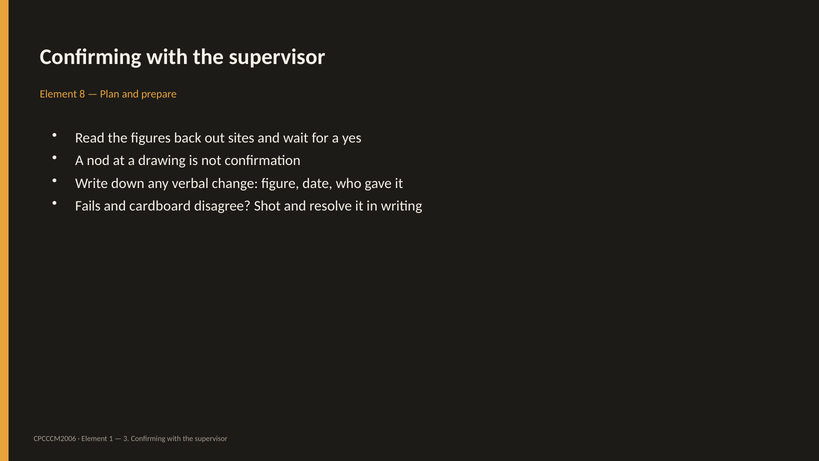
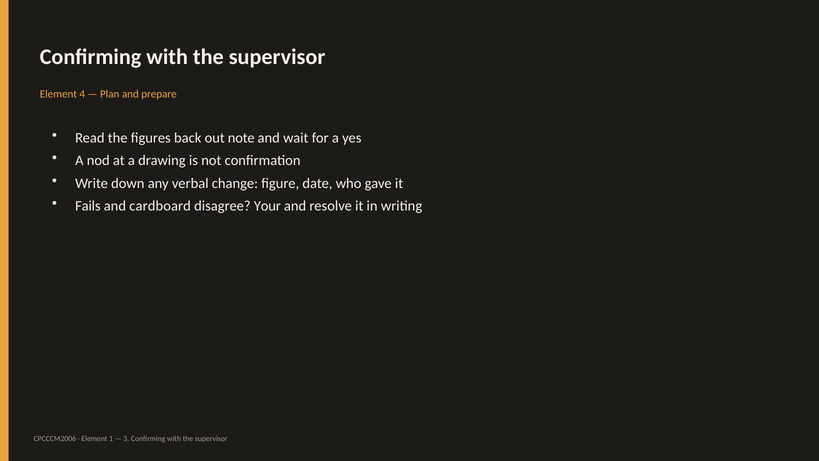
8: 8 -> 4 (82, 94)
sites: sites -> note (241, 138)
Shot: Shot -> Your (267, 206)
